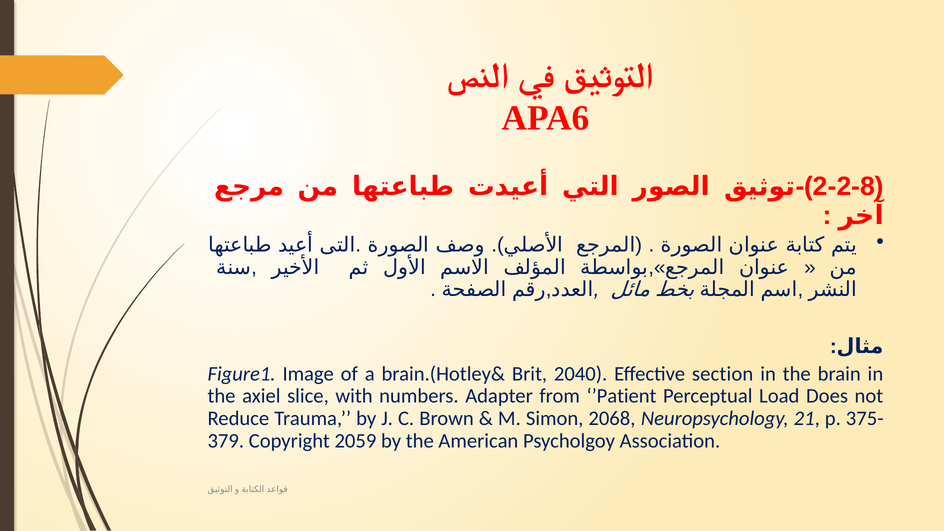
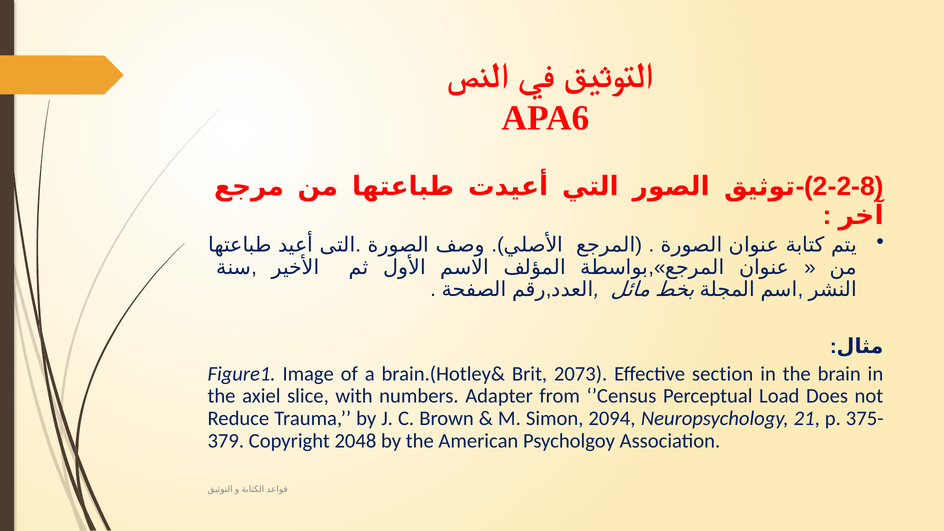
2040: 2040 -> 2073 (581, 374)
’Patient: ’Patient -> ’Census (621, 396)
2068: 2068 -> 2094 (612, 418)
2059: 2059 -> 2048 (355, 441)
